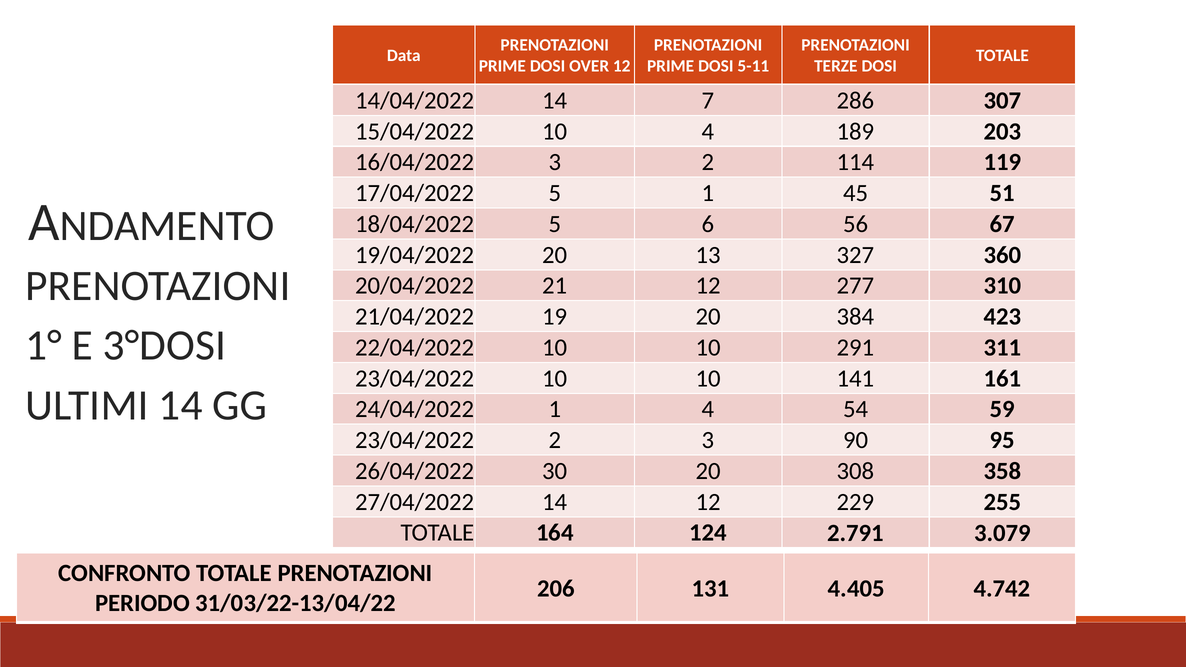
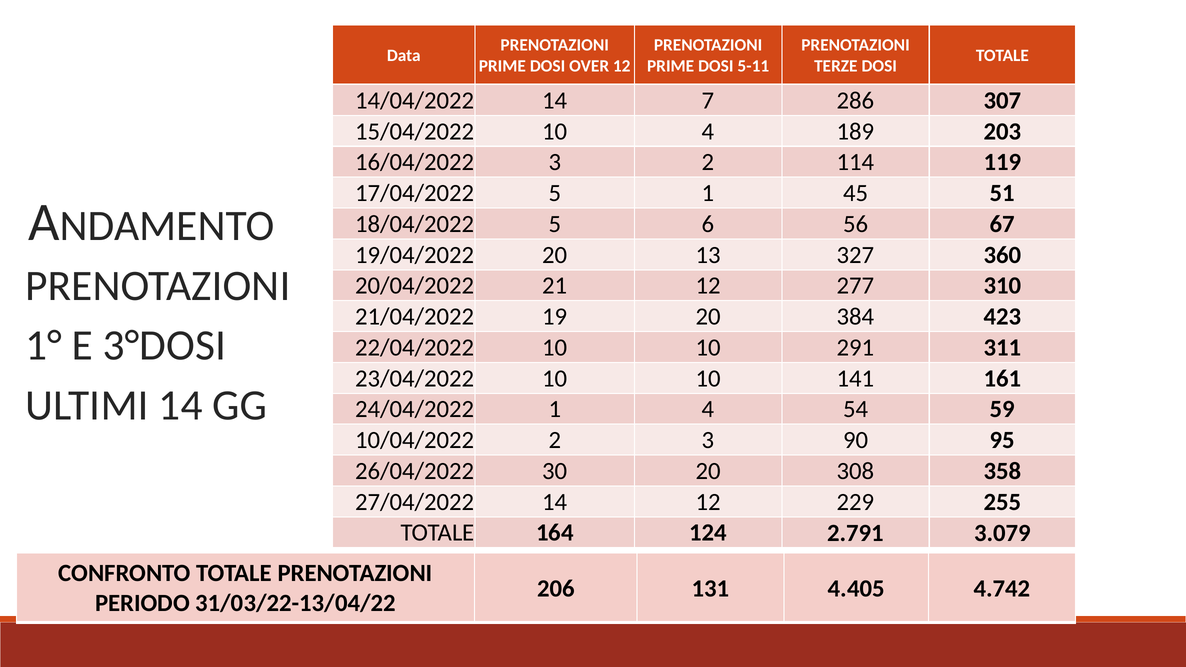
23/04/2022: 23/04/2022 -> 10/04/2022 (415, 440)
